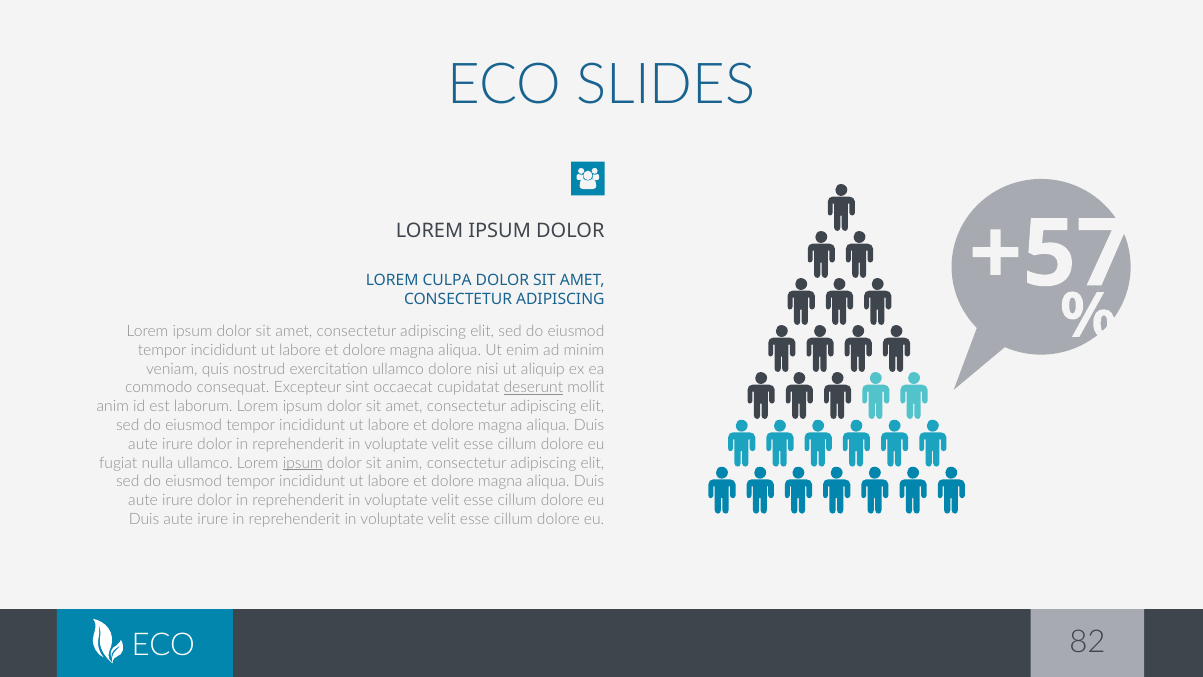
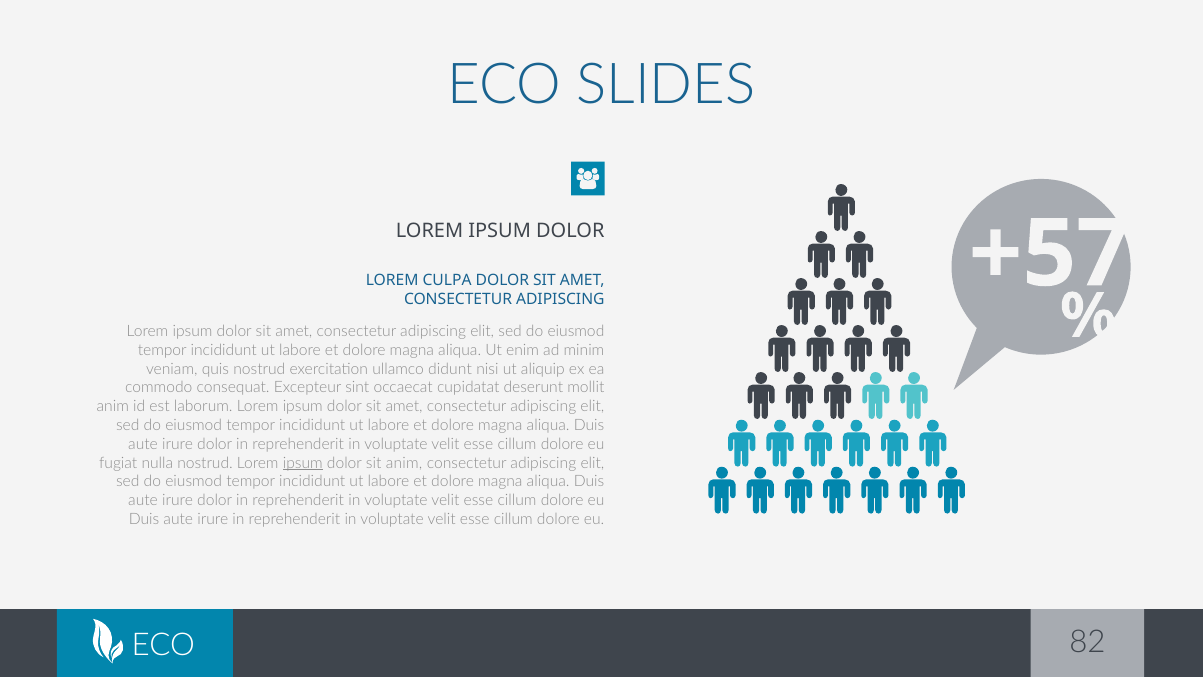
ullamco dolore: dolore -> didunt (450, 369)
deserunt underline: present -> none (533, 388)
nulla ullamco: ullamco -> nostrud (205, 463)
